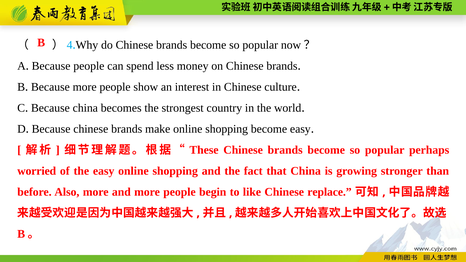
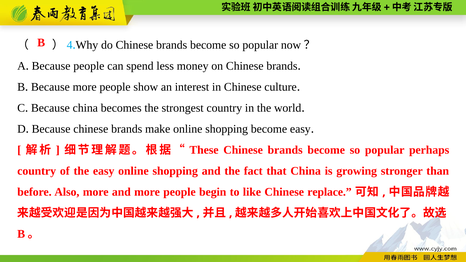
worried: worried -> country (37, 171)
